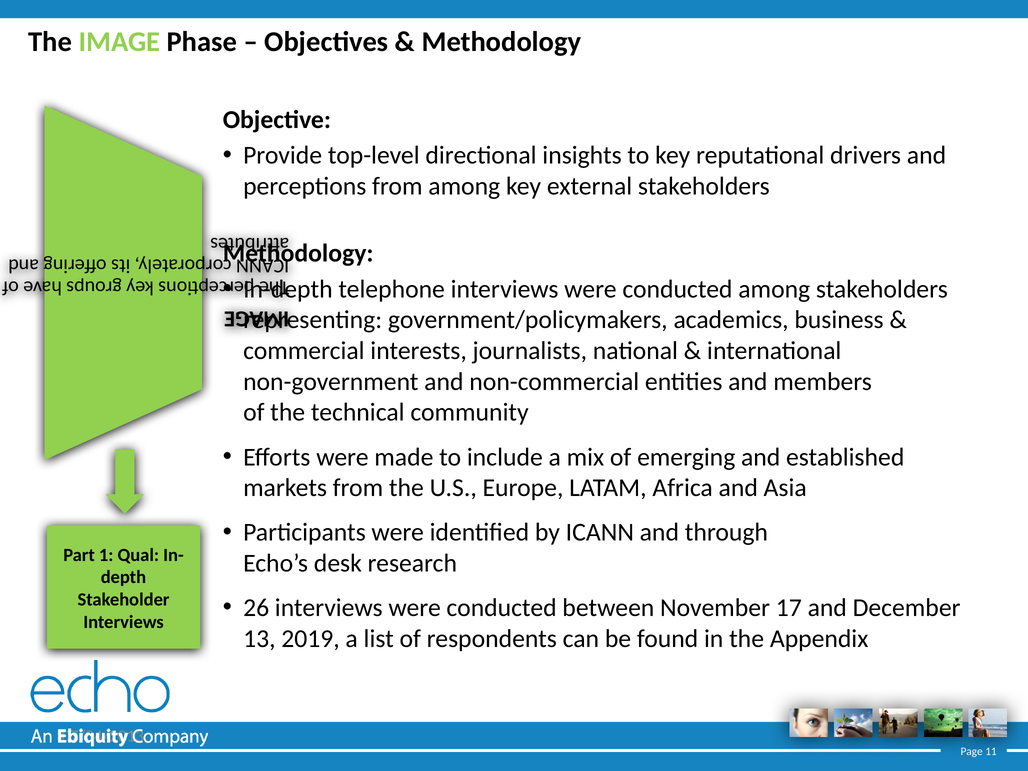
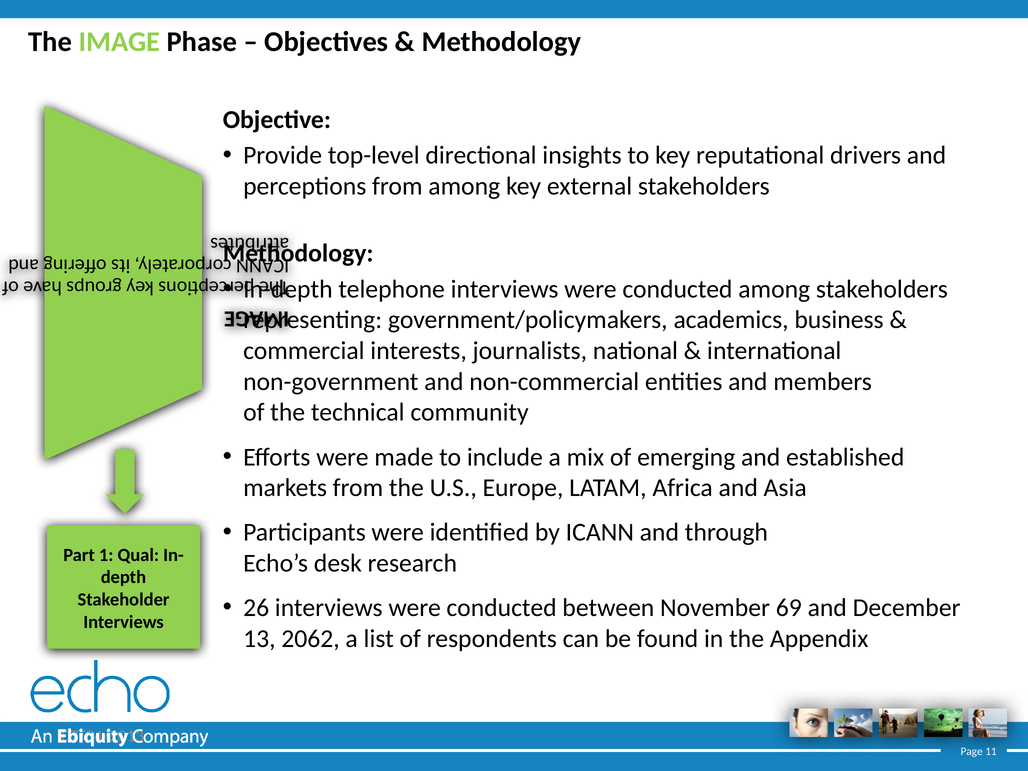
17: 17 -> 69 (789, 608)
2019: 2019 -> 2062 (311, 639)
